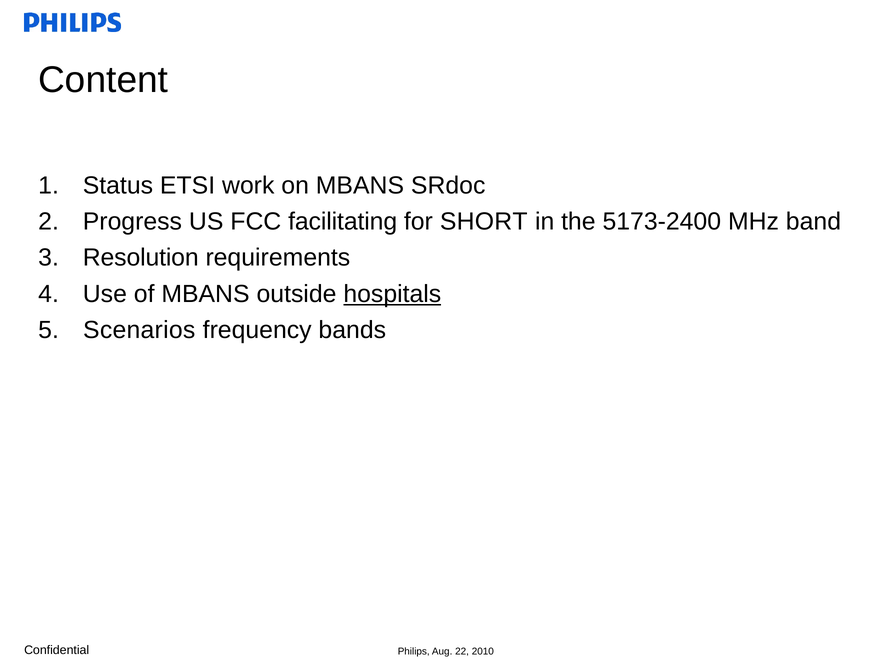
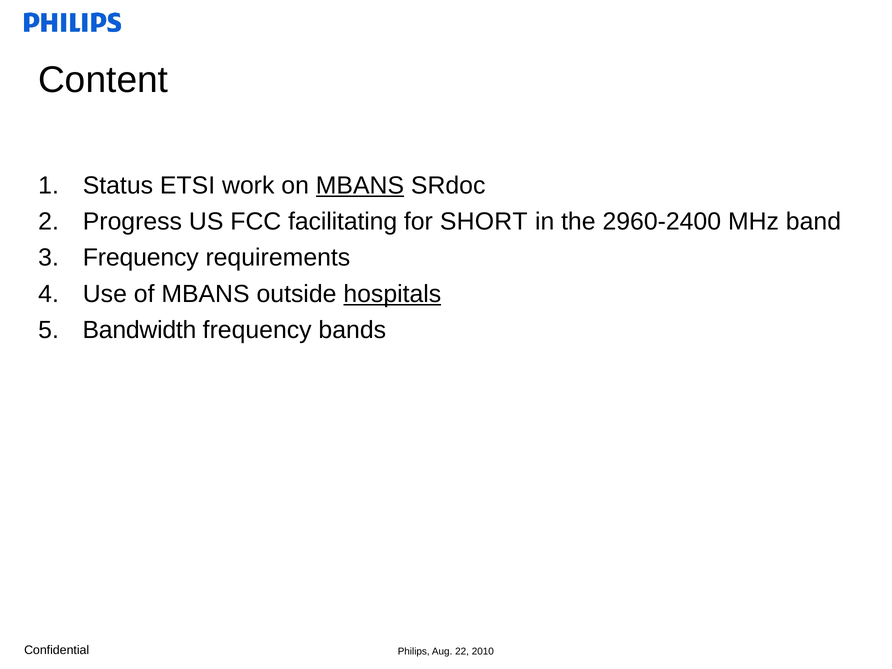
MBANS underline: none -> present (360, 185)
5173-2400: 5173-2400 -> 2960-2400 (662, 222)
Resolution: Resolution -> Frequency (141, 258)
Scenarios: Scenarios -> Bandwidth (139, 330)
